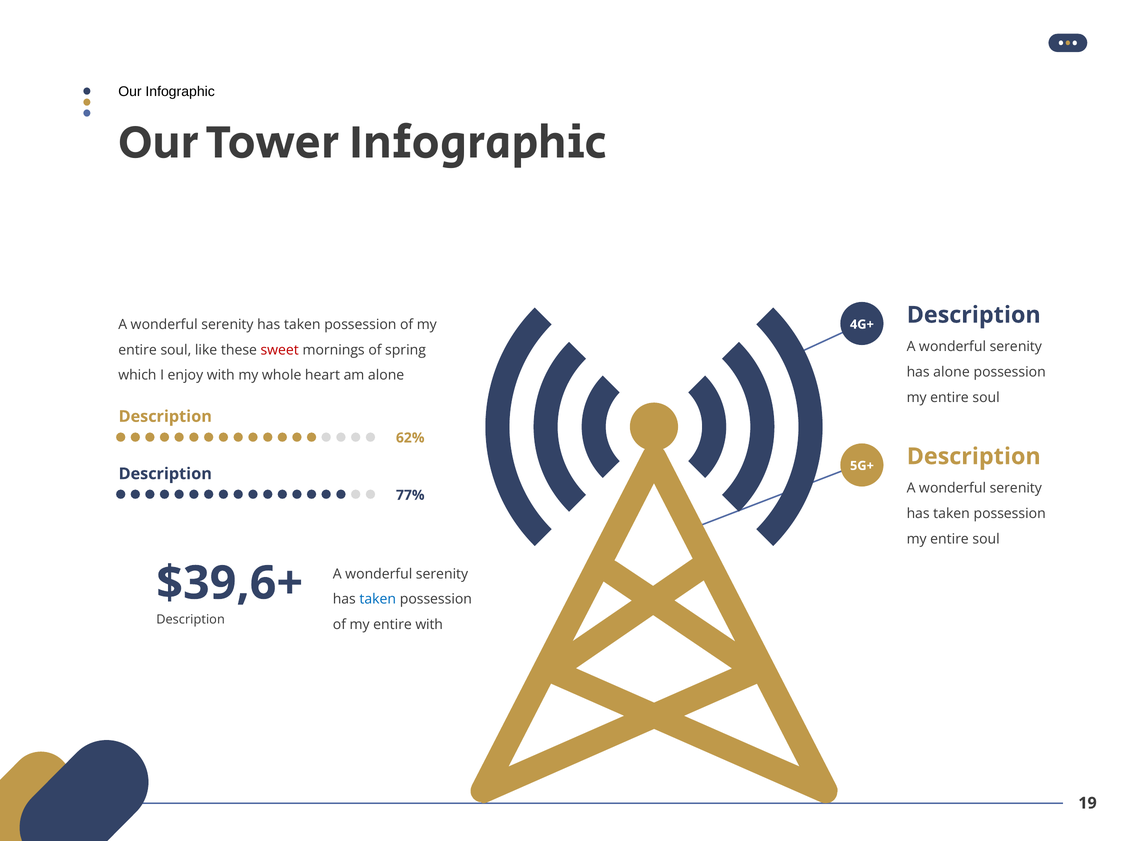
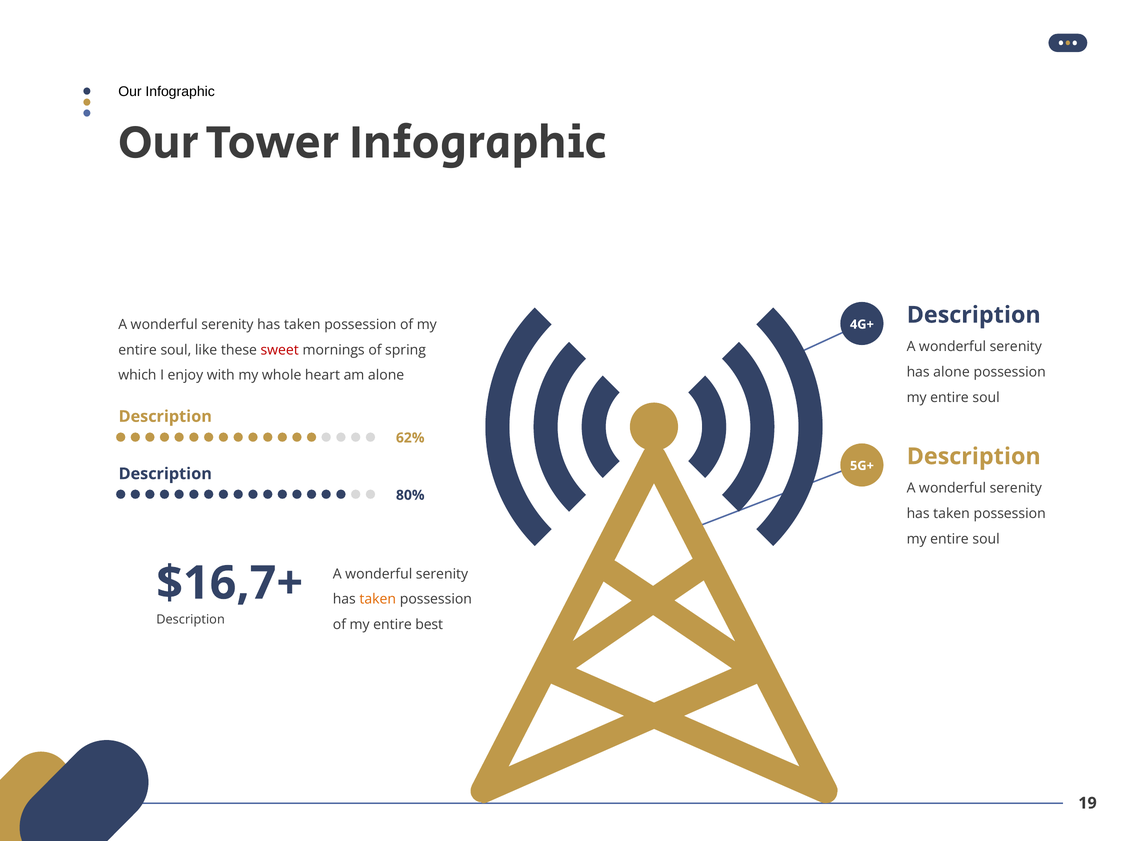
77%: 77% -> 80% (410, 495)
$39,6+: $39,6+ -> $16,7+ (230, 583)
taken colour: blue -> orange (378, 599)
entire with: with -> best (429, 624)
